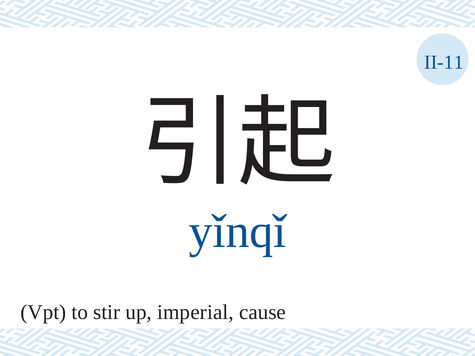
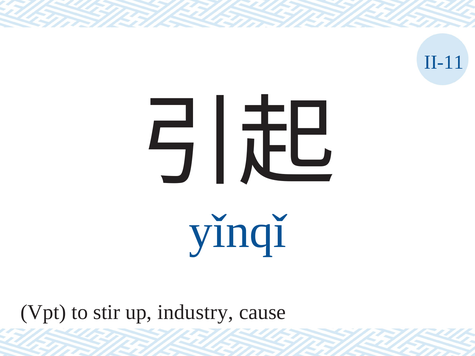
imperial: imperial -> industry (195, 313)
